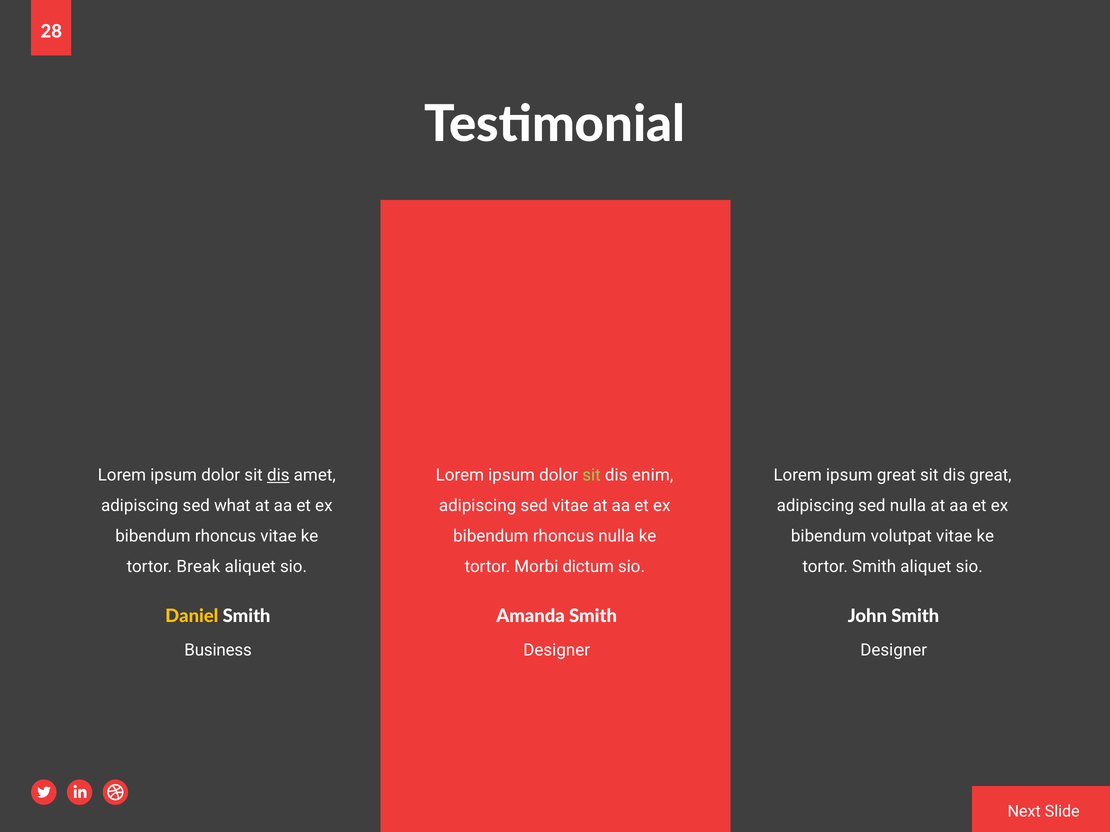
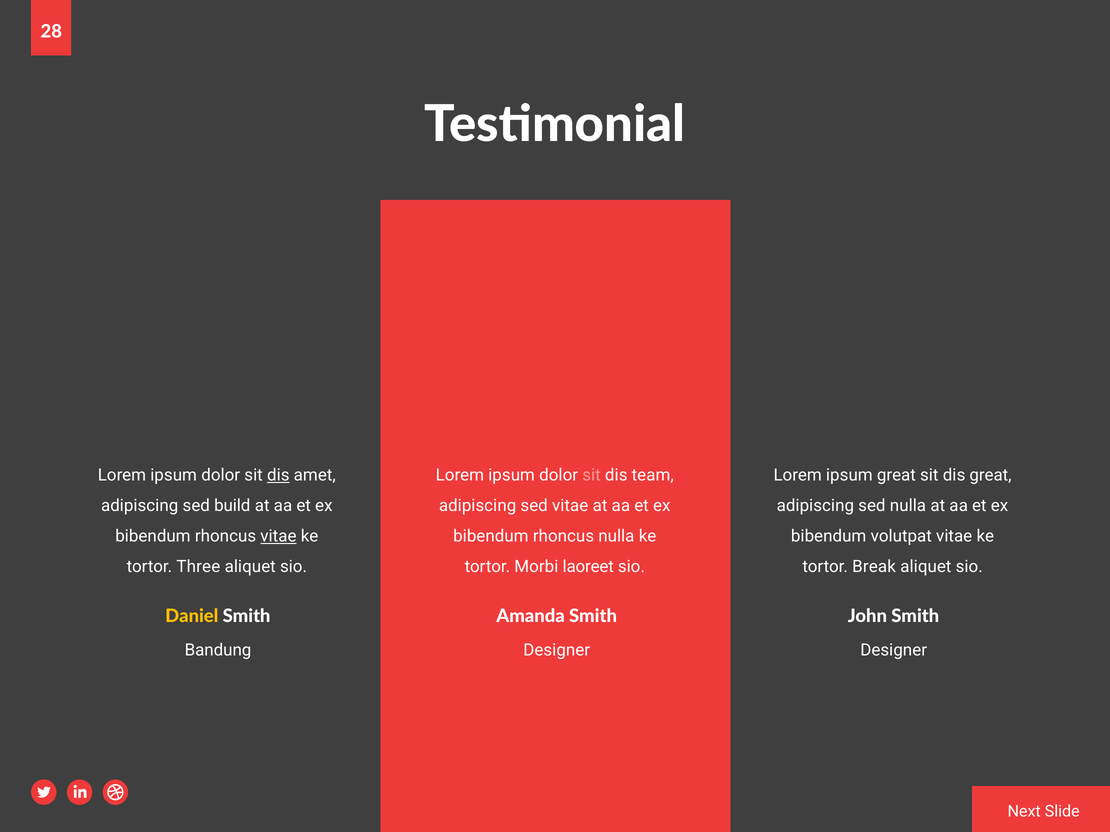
sit colour: light green -> pink (591, 475)
enim: enim -> team (653, 475)
what: what -> build (232, 506)
vitae underline: none -> present (278, 536)
Break: Break -> Three (198, 567)
dictum: dictum -> laoreet (588, 567)
tortor Smith: Smith -> Break (874, 567)
Business: Business -> Bandung (218, 651)
